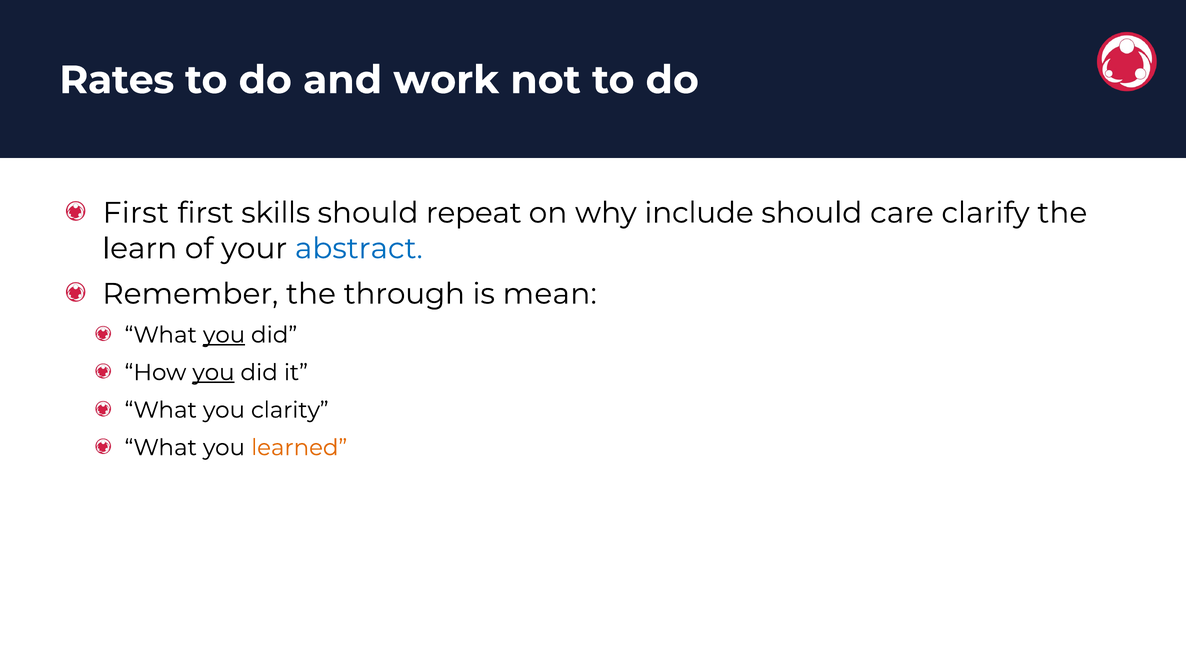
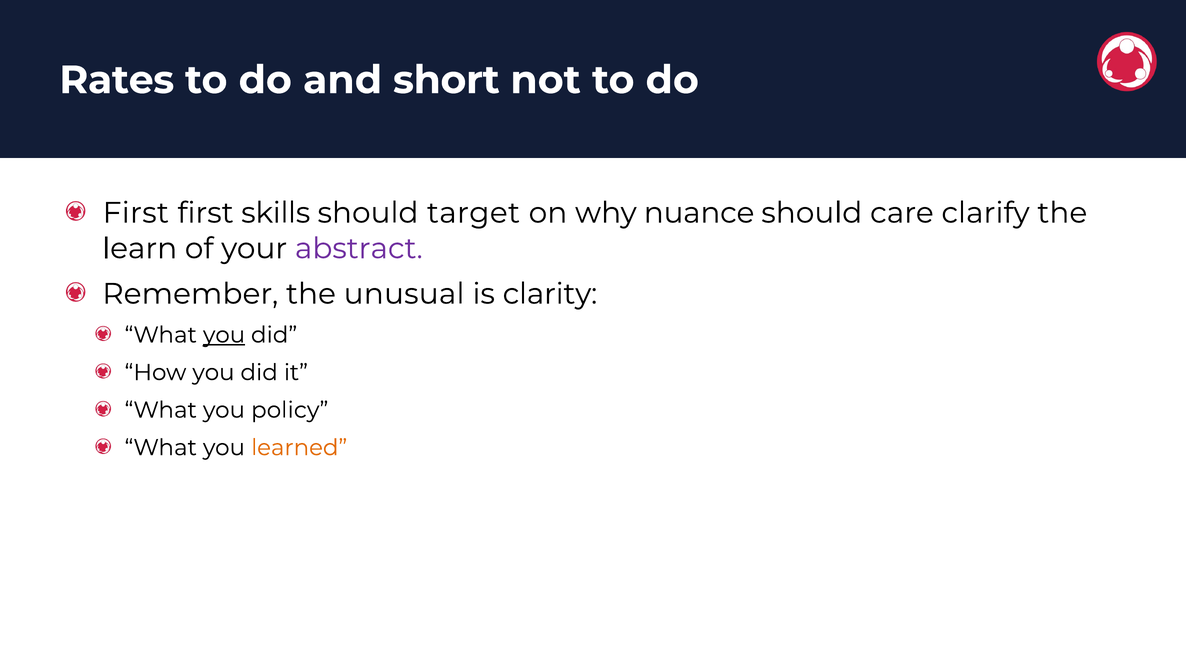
work: work -> short (446, 80)
repeat: repeat -> target (473, 213)
include: include -> nuance (699, 213)
abstract colour: blue -> purple (359, 249)
through: through -> unusual (404, 294)
mean: mean -> clarity (550, 294)
you underline: present -> none (213, 373)
clarity: clarity -> policy (290, 410)
